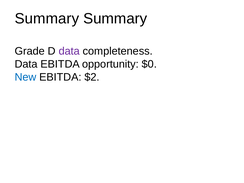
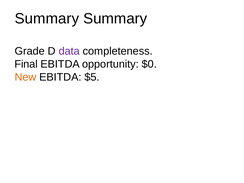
Data: Data -> Final (26, 64)
New colour: blue -> orange (25, 77)
$2: $2 -> $5 (92, 77)
